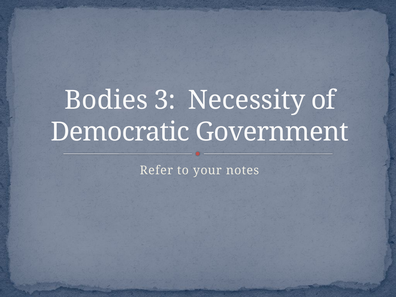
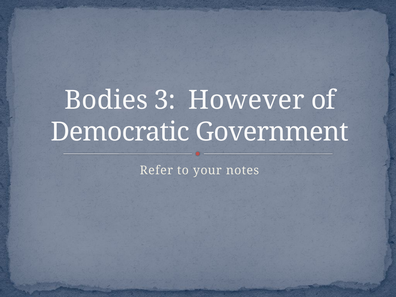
Necessity: Necessity -> However (246, 100)
